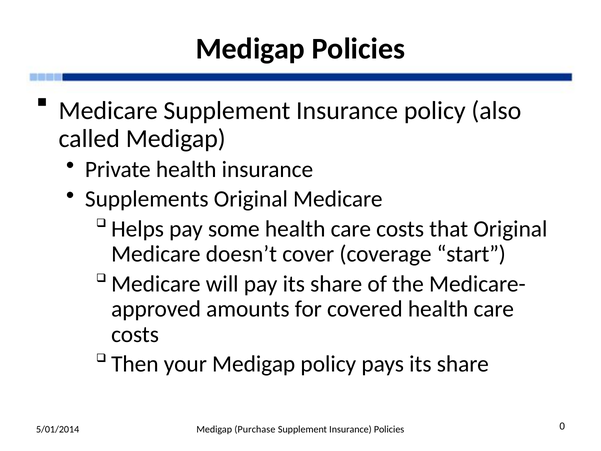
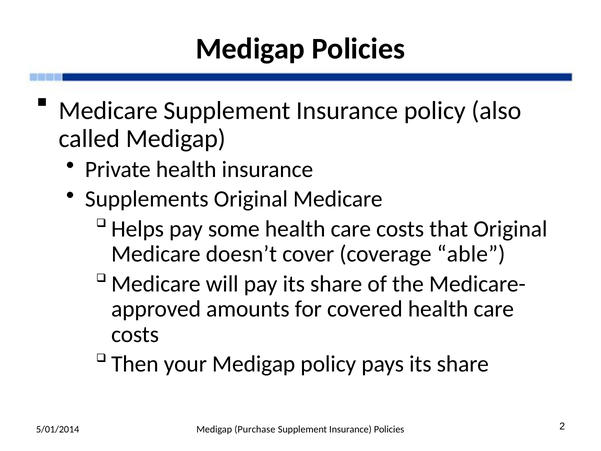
start: start -> able (471, 254)
0: 0 -> 2 (562, 426)
